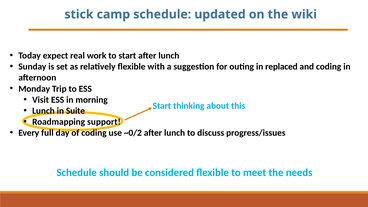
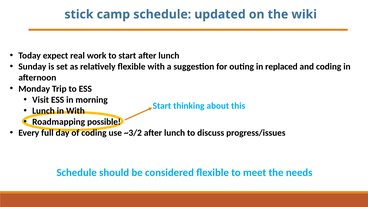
in Suite: Suite -> With (75, 111)
support: support -> possible (104, 122)
~0/2: ~0/2 -> ~3/2 (133, 133)
